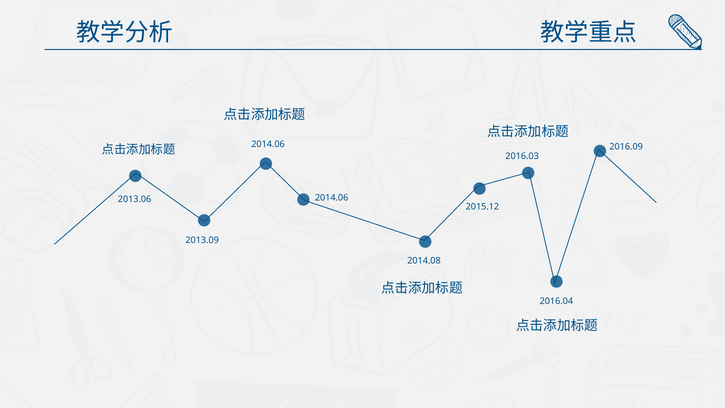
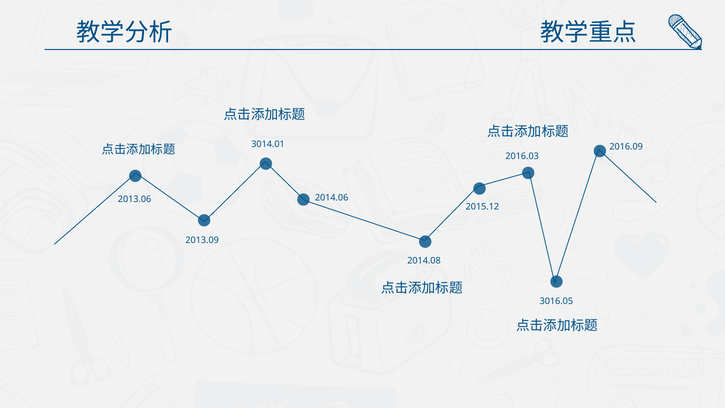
2014.06: 2014.06 -> 3014.01 (268, 144)
2016.04: 2016.04 -> 3016.05 (556, 301)
